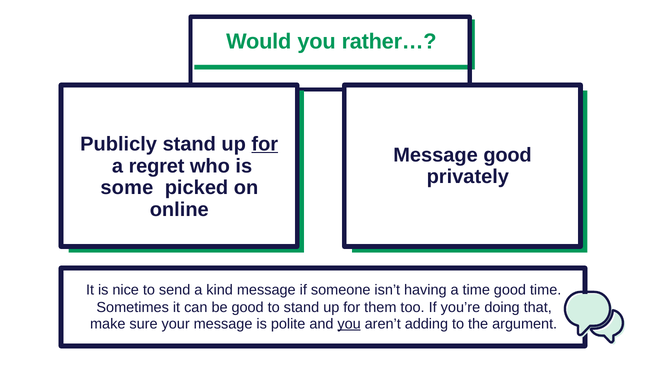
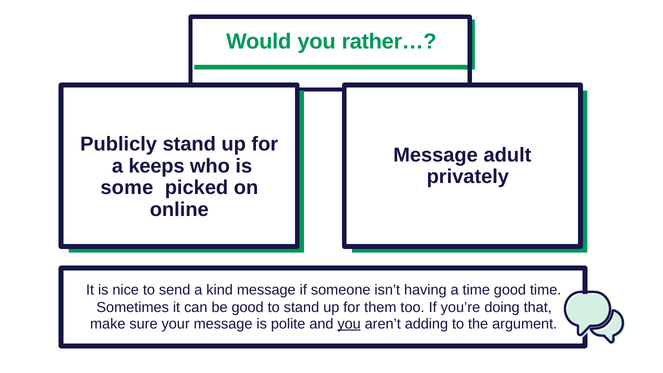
for underline: present -> none (265, 144)
Message good: good -> adult (507, 155)
regret: regret -> keeps (157, 166)
